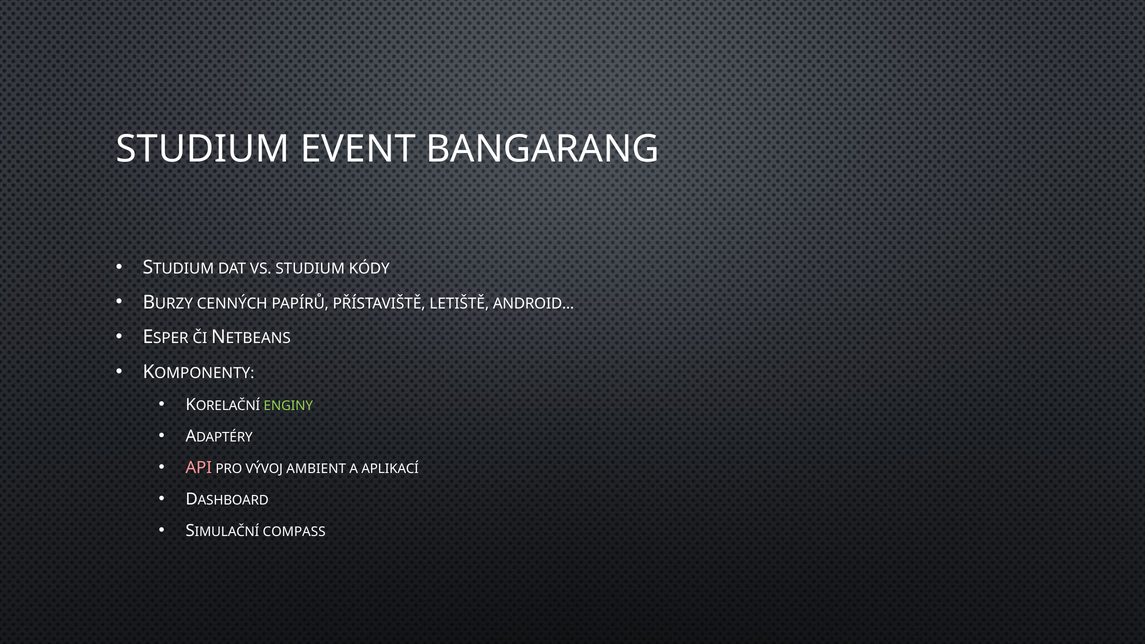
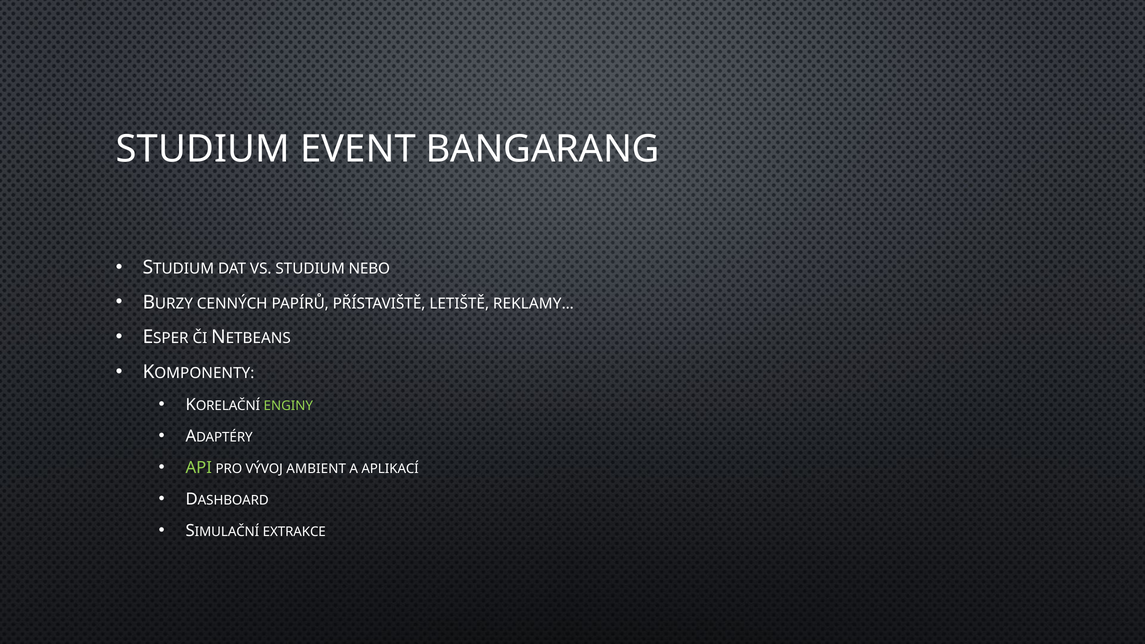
KÓDY: KÓDY -> NEBO (369, 269)
ANDROID…: ANDROID… -> REKLAMY… (533, 304)
API colour: pink -> light green (199, 468)
COMPASS: COMPASS -> EXTRAKCE (294, 532)
